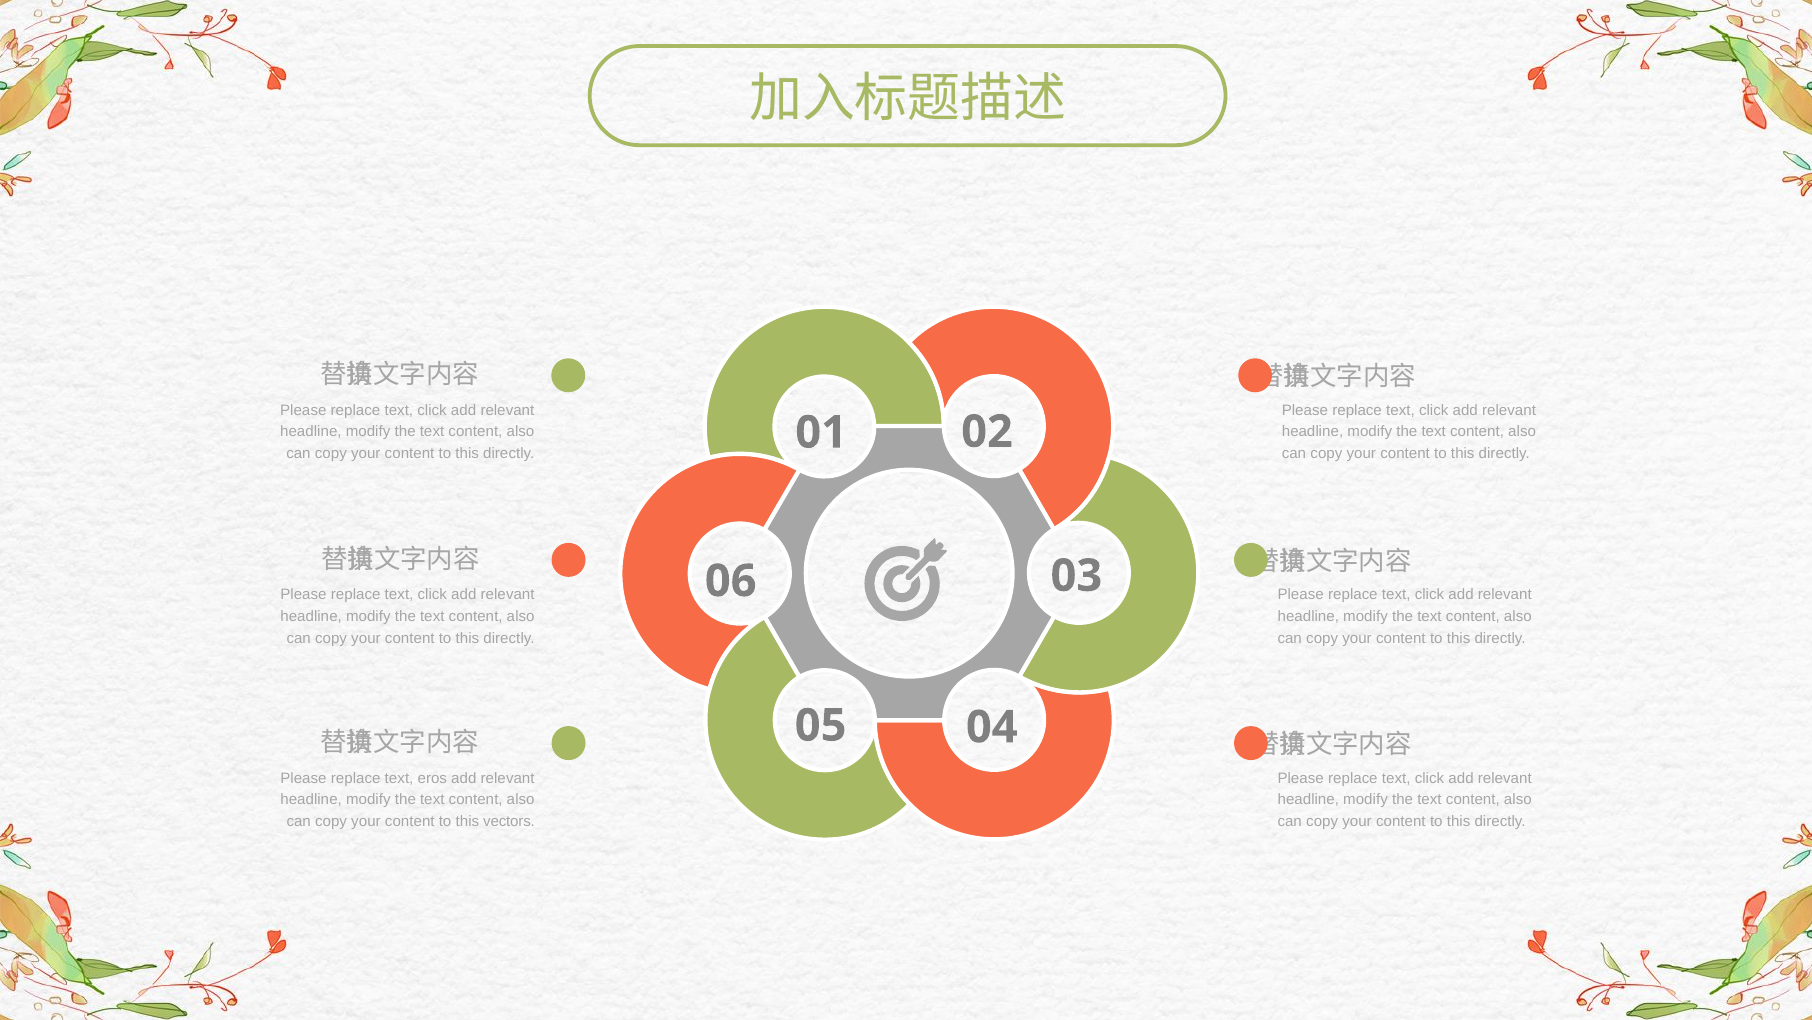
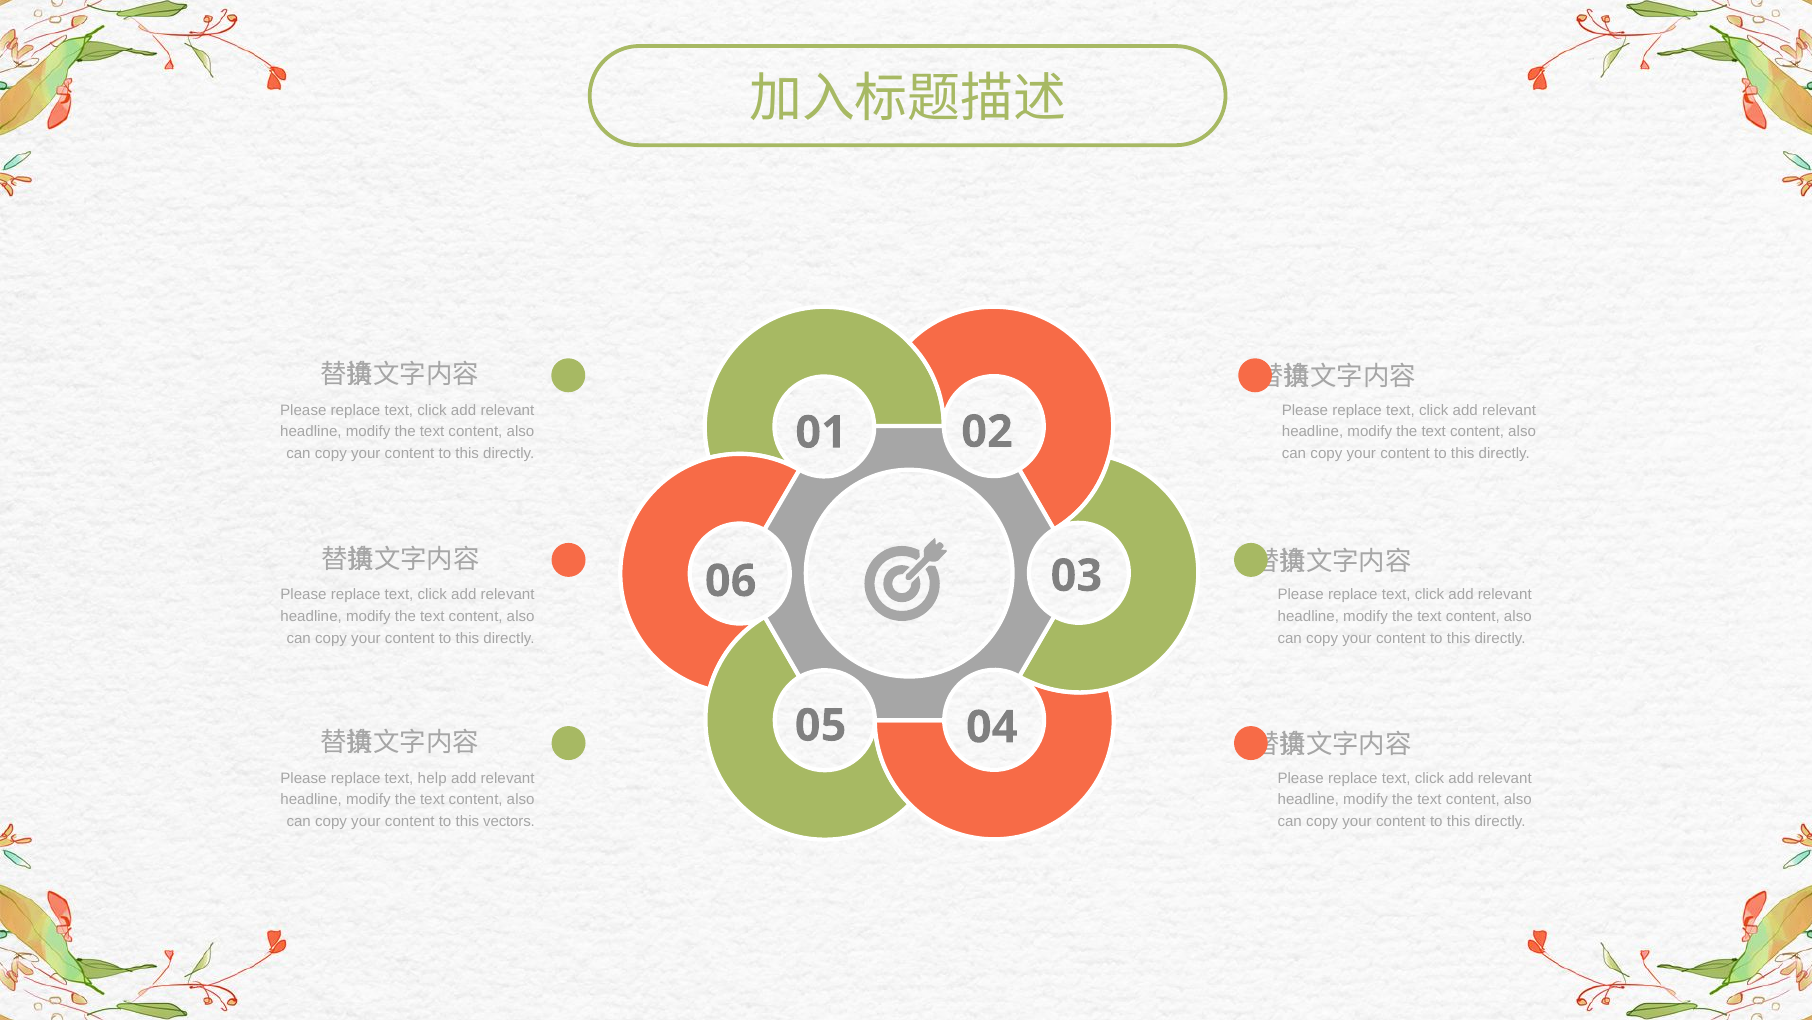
eros: eros -> help (432, 778)
